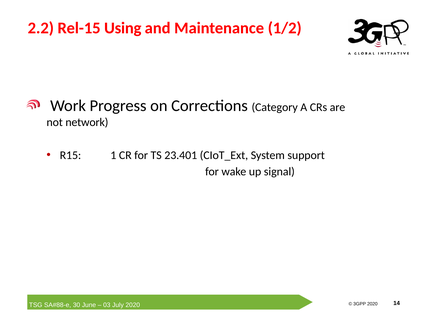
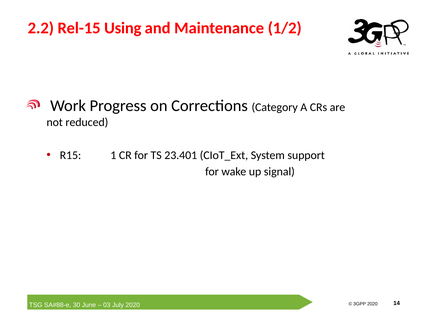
network: network -> reduced (87, 122)
